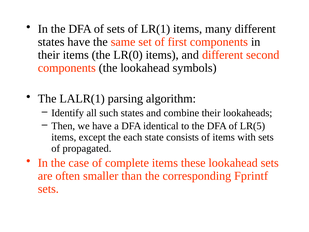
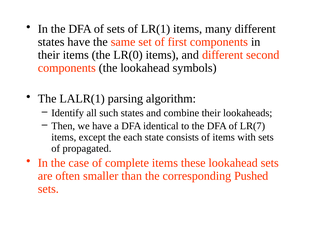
LR(5: LR(5 -> LR(7 (252, 126)
Fprintf: Fprintf -> Pushed (251, 176)
